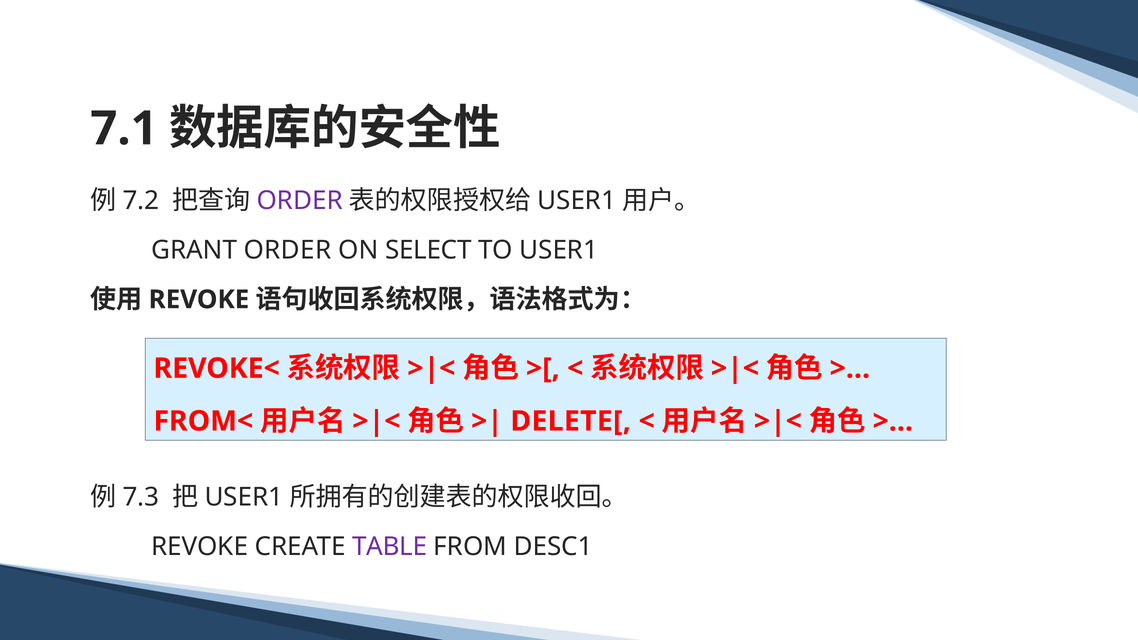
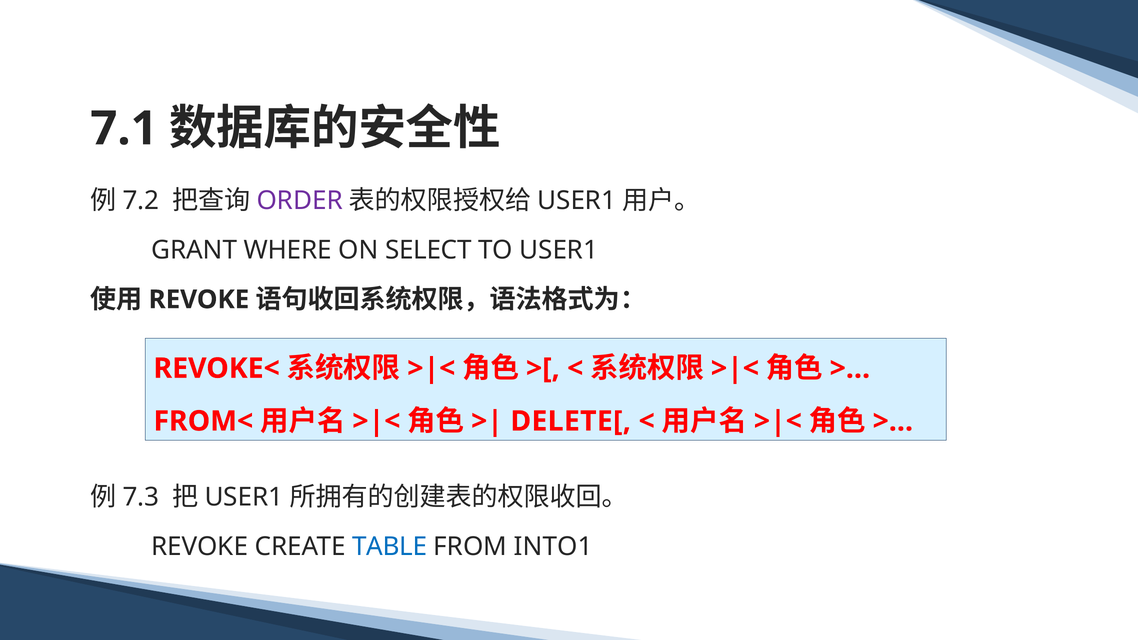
GRANT ORDER: ORDER -> WHERE (288, 250)
TABLE colour: purple -> blue (390, 547)
DESC1: DESC1 -> INTO1 (553, 547)
